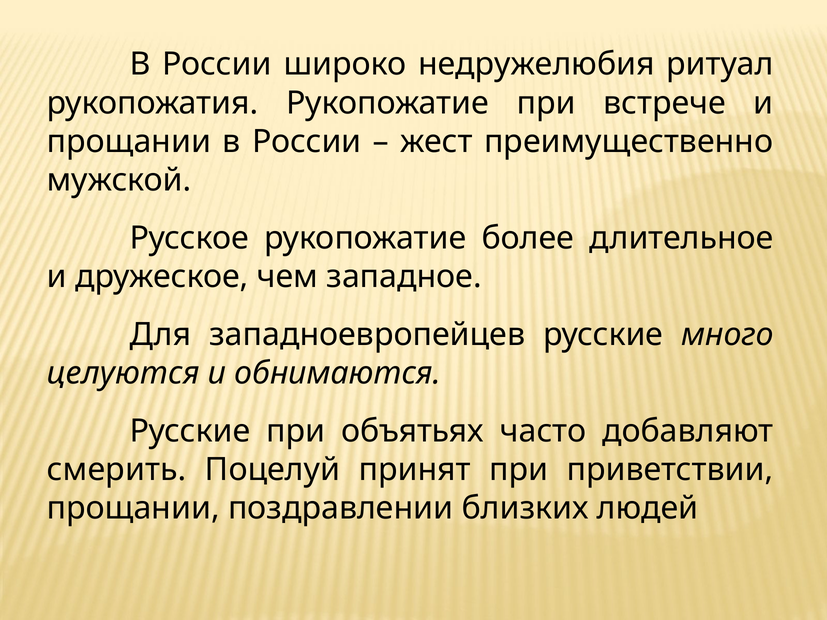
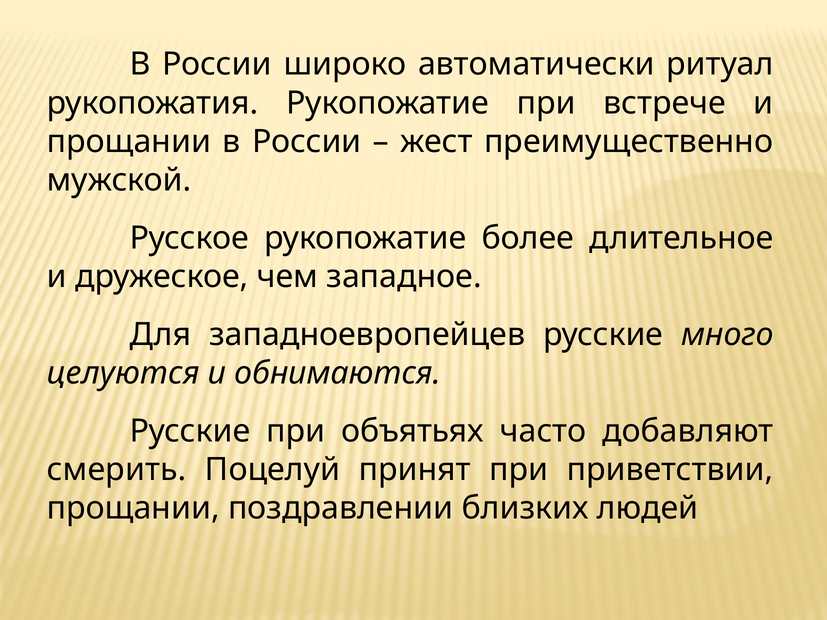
недружелюбия: недружелюбия -> автоматически (536, 64)
